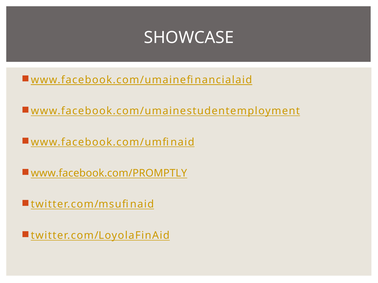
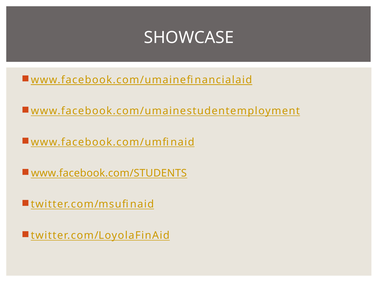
www.facebook.com/PROMPTLY: www.facebook.com/PROMPTLY -> www.facebook.com/STUDENTS (109, 173)
